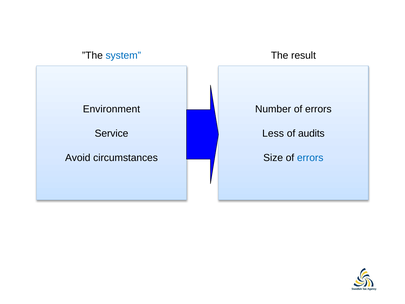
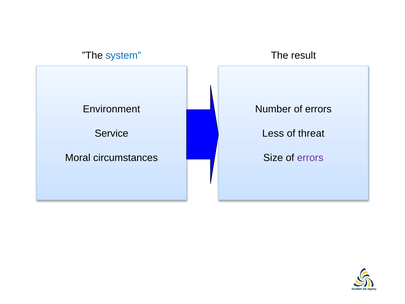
audits: audits -> threat (311, 133)
Avoid: Avoid -> Moral (78, 158)
errors colour: blue -> purple (310, 158)
